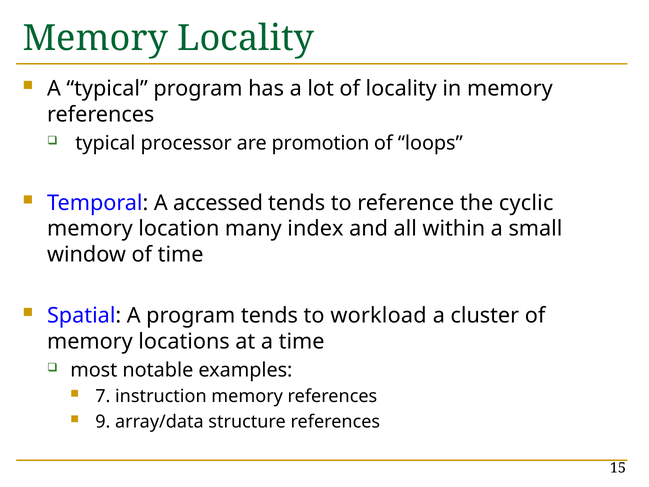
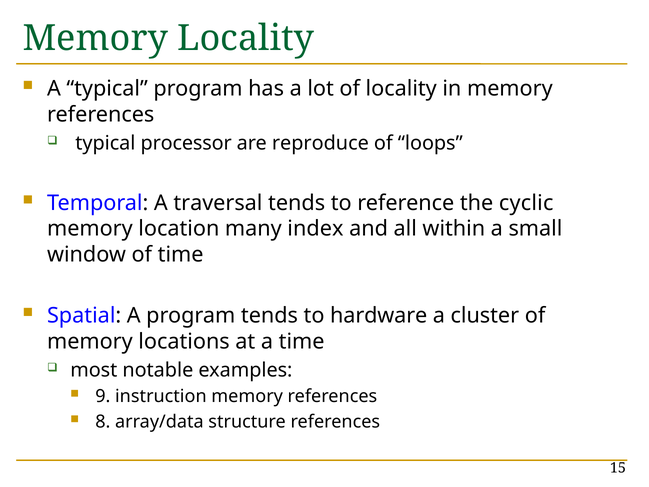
promotion: promotion -> reproduce (320, 143)
accessed: accessed -> traversal (218, 203)
workload: workload -> hardware (379, 315)
7: 7 -> 9 (103, 396)
9: 9 -> 8 (103, 421)
